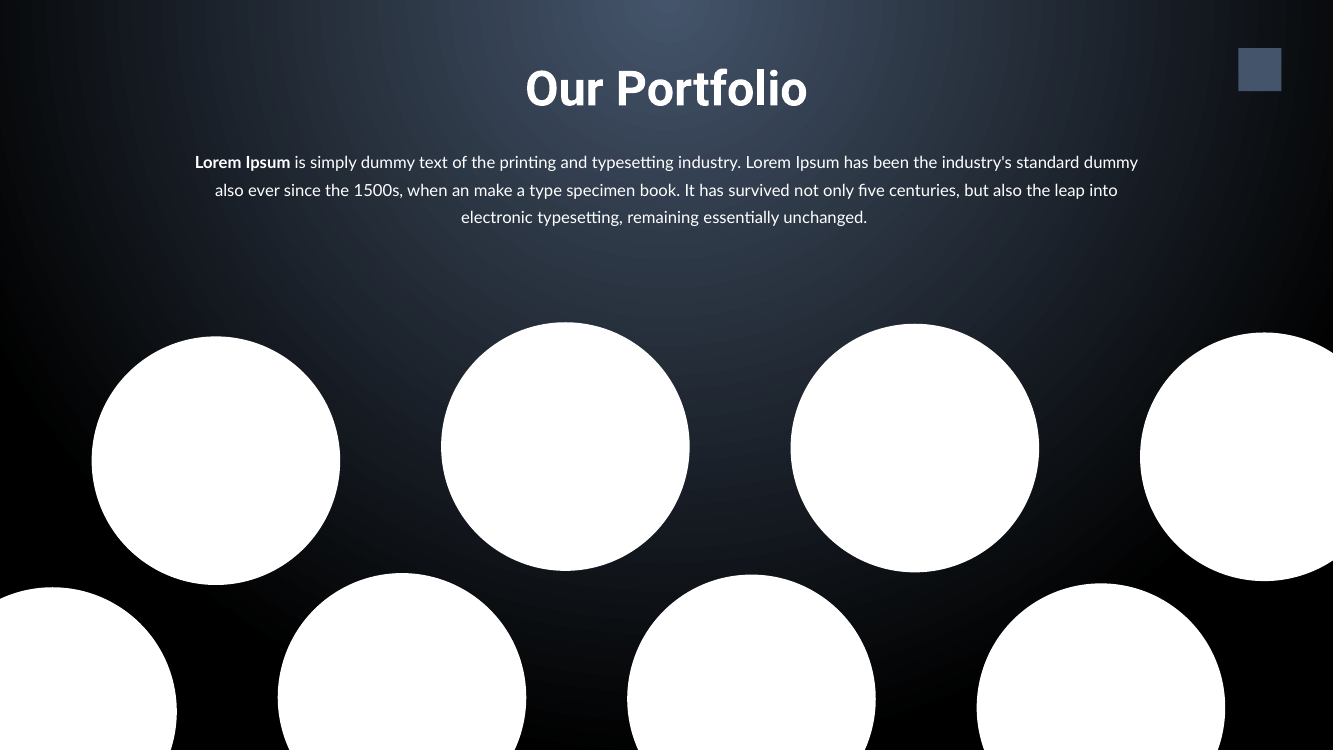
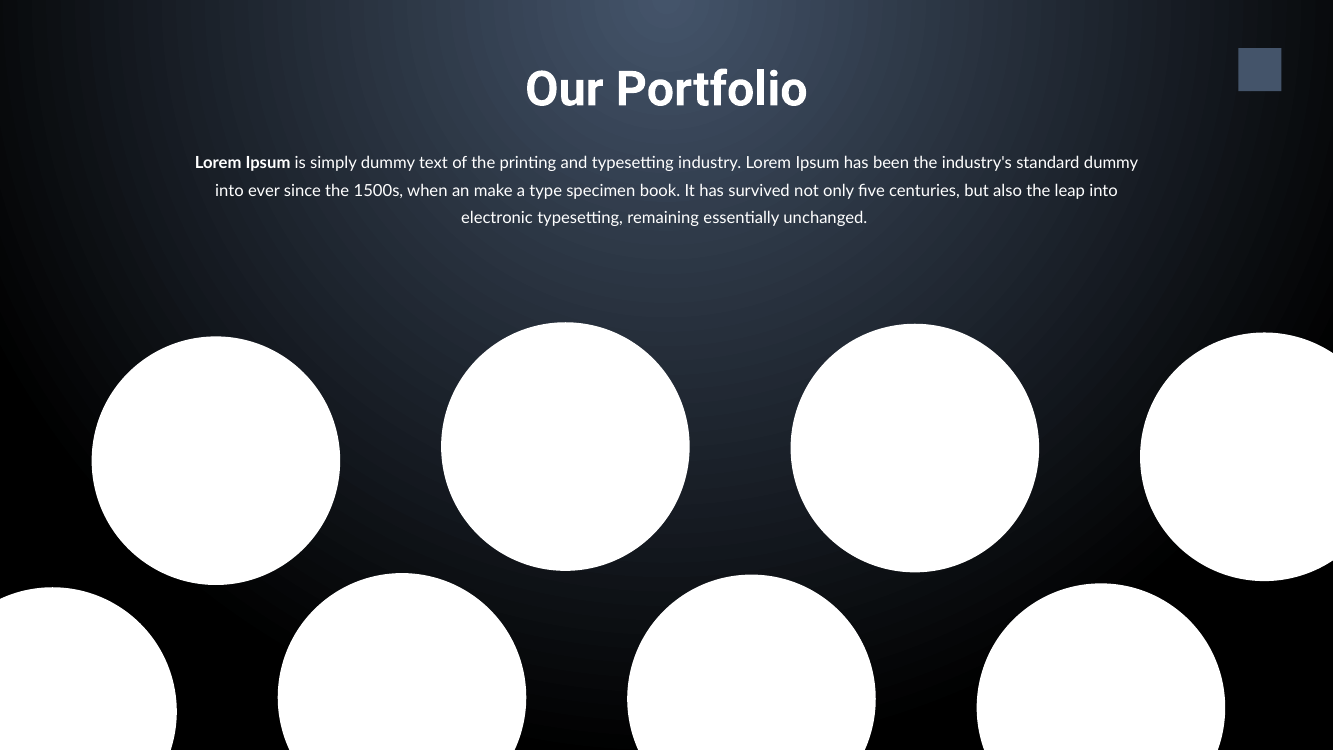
also: also -> into (229, 190)
